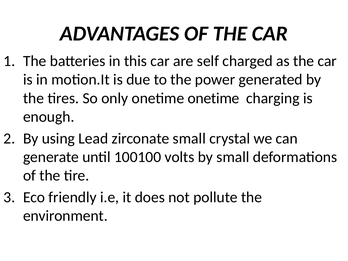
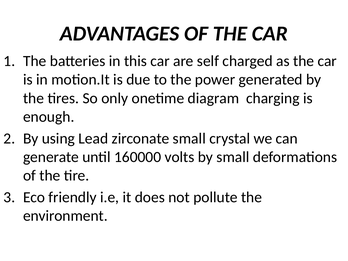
onetime onetime: onetime -> diagram (213, 98)
100100: 100100 -> 160000 (138, 157)
